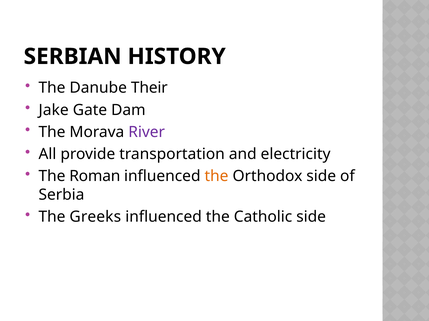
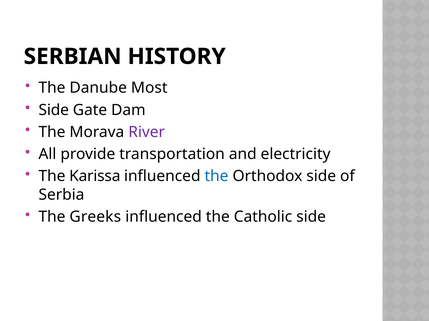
Their: Their -> Most (149, 88)
Jake: Jake -> Side (54, 110)
Roman: Roman -> Karissa (95, 177)
the colour: orange -> blue (216, 177)
